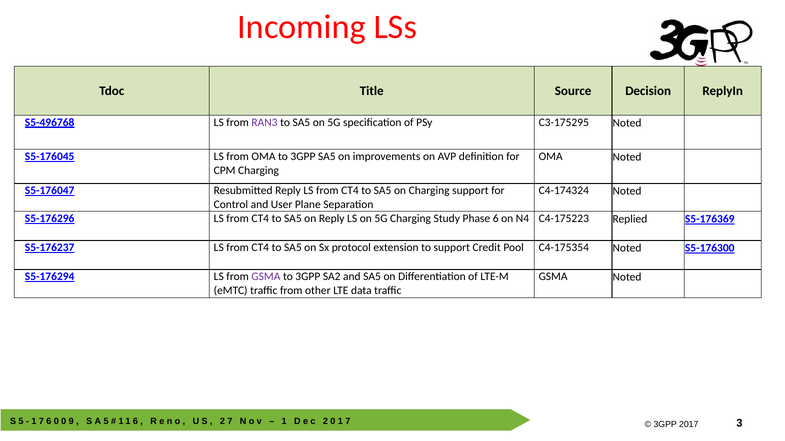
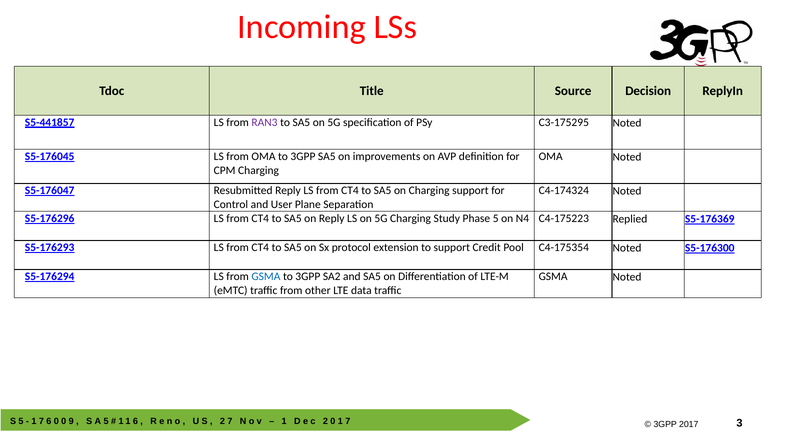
S5-496768: S5-496768 -> S5-441857 (50, 122)
Phase 6: 6 -> 5 (496, 219)
S5-176237: S5-176237 -> S5-176293 (50, 248)
GSMA colour: purple -> blue (266, 277)
